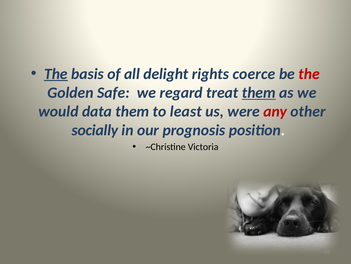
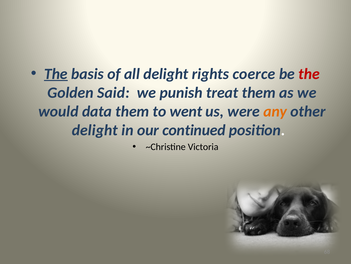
Safe: Safe -> Said (113, 92)
regard: regard -> punish (181, 92)
them underline: present -> none (259, 92)
least: least -> went (186, 111)
any colour: red -> orange (275, 111)
socially: socially -> delight (95, 130)
prognosis: prognosis -> continued (194, 130)
